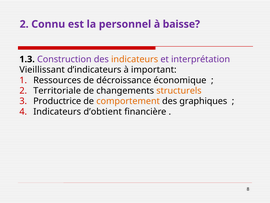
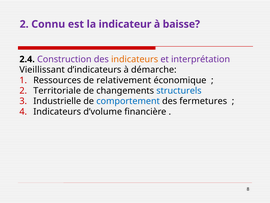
personnel: personnel -> indicateur (125, 24)
1.3: 1.3 -> 2.4 (27, 59)
important: important -> démarche (154, 70)
décroissance: décroissance -> relativement (124, 80)
structurels colour: orange -> blue (179, 91)
Productrice: Productrice -> Industrielle (57, 101)
comportement colour: orange -> blue (128, 101)
graphiques: graphiques -> fermetures (203, 101)
d’obtient: d’obtient -> d’volume (103, 111)
